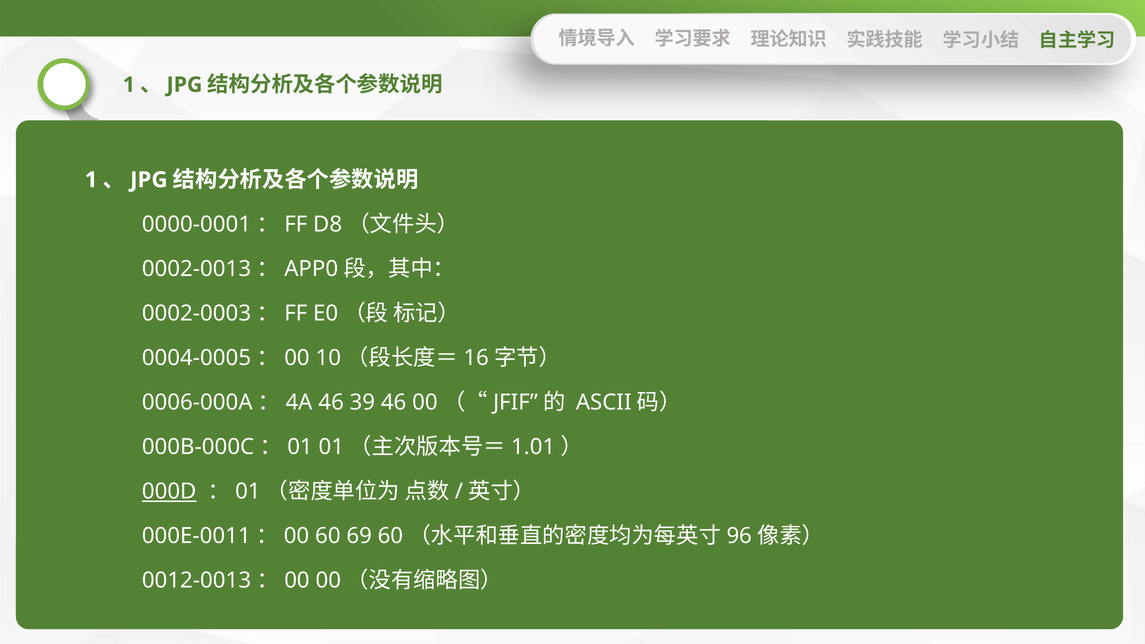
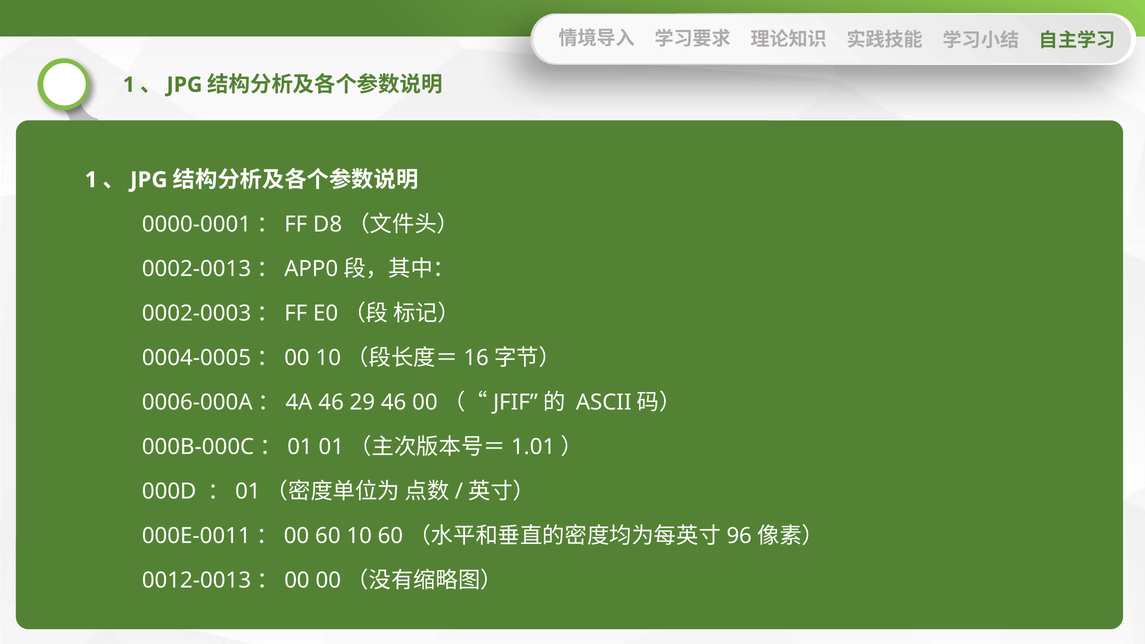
39: 39 -> 29 (362, 403)
000D underline: present -> none (169, 492)
69: 69 -> 10 (359, 536)
